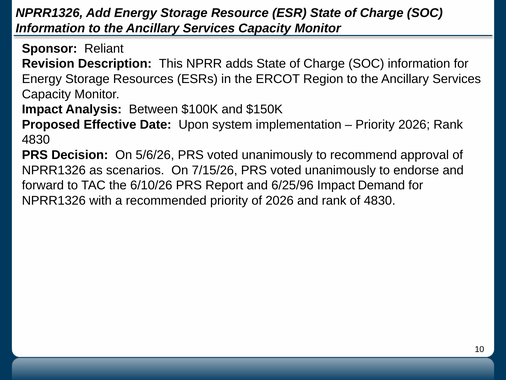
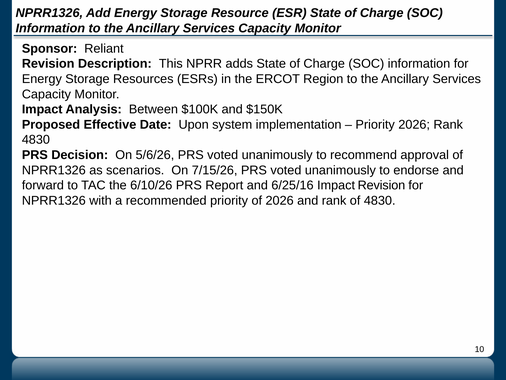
6/25/96: 6/25/96 -> 6/25/16 (292, 185)
Impact Demand: Demand -> Revision (381, 185)
